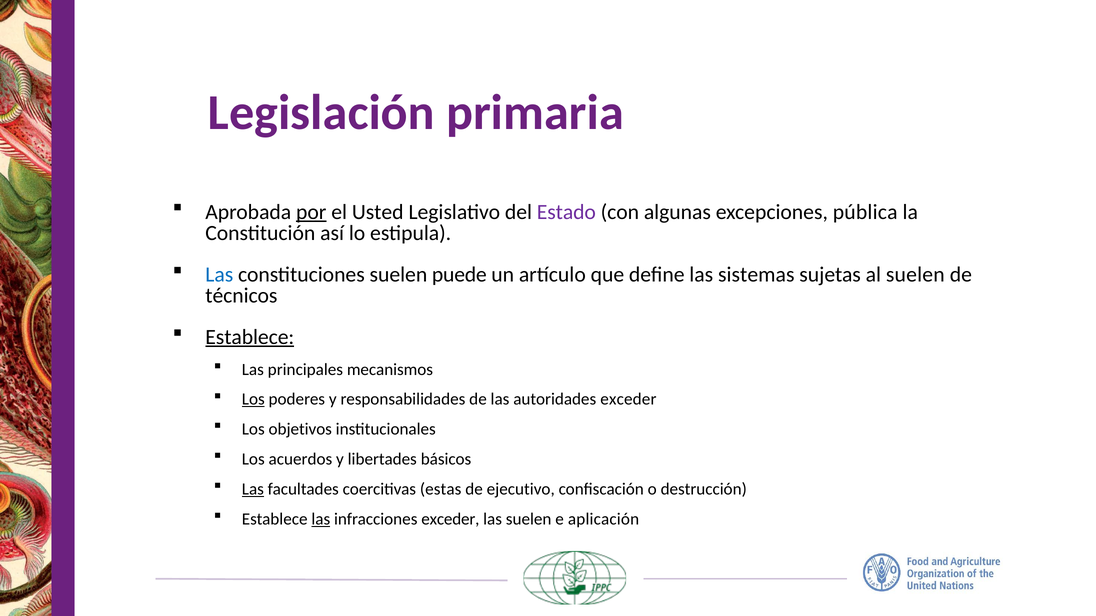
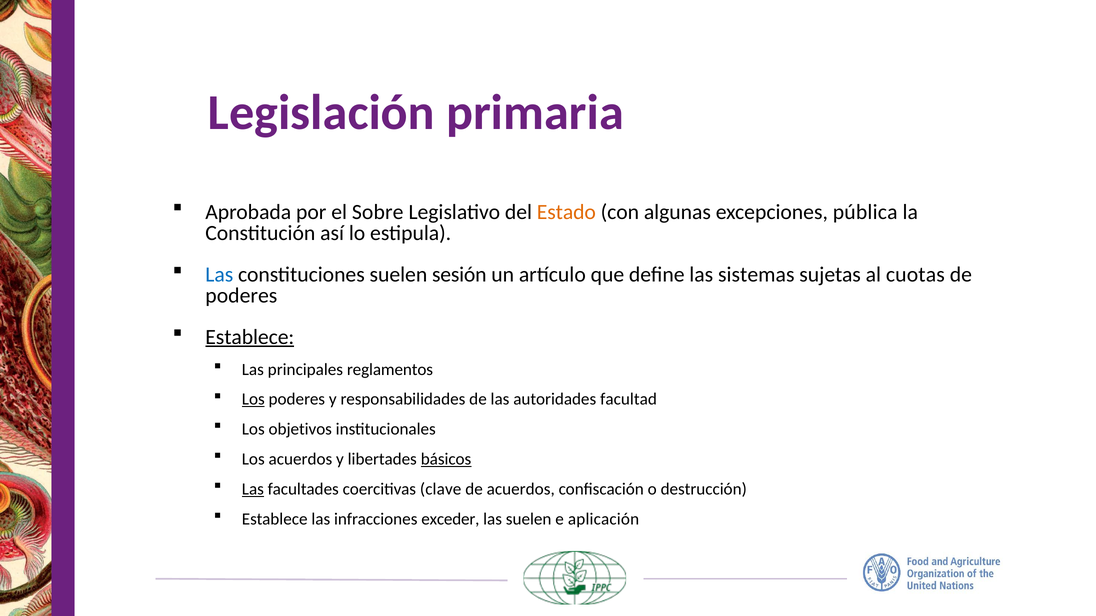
por underline: present -> none (311, 212)
Usted: Usted -> Sobre (378, 212)
Estado colour: purple -> orange (566, 212)
puede: puede -> sesión (459, 275)
al suelen: suelen -> cuotas (915, 275)
técnicos: técnicos -> poderes (241, 296)
mecanismos: mecanismos -> reglamentos (390, 370)
autoridades exceder: exceder -> facultad (629, 400)
básicos underline: none -> present (446, 459)
estas: estas -> clave (441, 489)
de ejecutivo: ejecutivo -> acuerdos (521, 489)
las underline: present -> none (321, 519)
